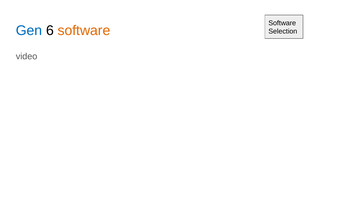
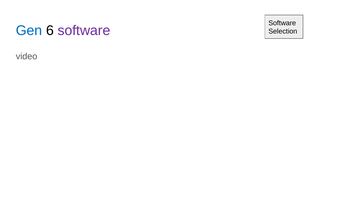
software colour: orange -> purple (84, 30)
